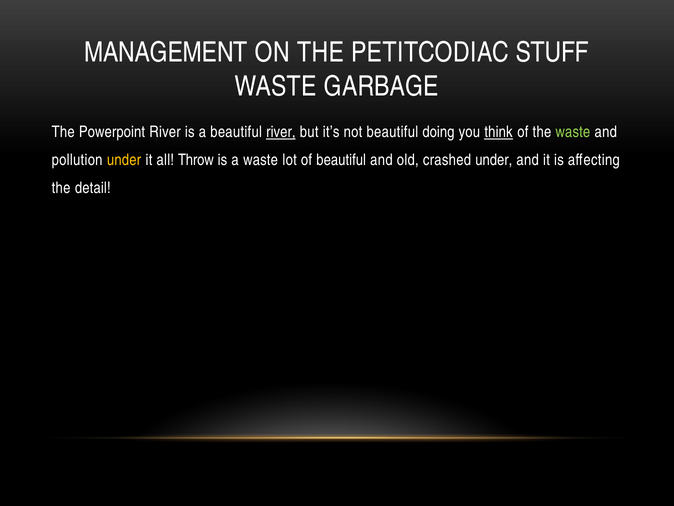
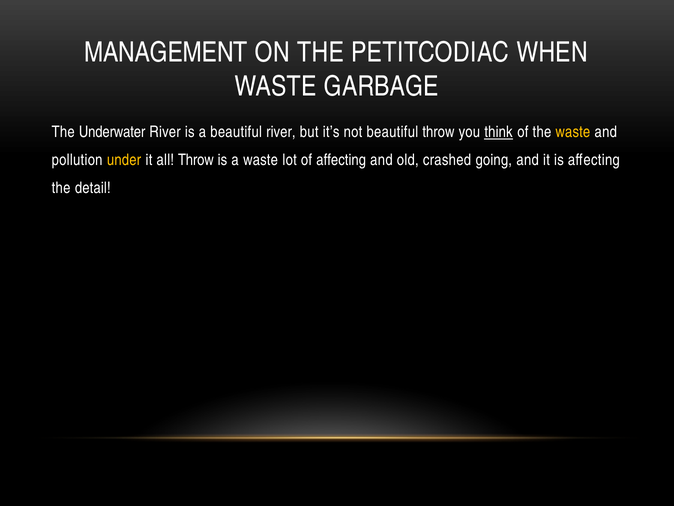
STUFF: STUFF -> WHEN (552, 53)
Powerpoint: Powerpoint -> Underwater (112, 132)
river underline: present -> none (281, 132)
beautiful doing: doing -> throw (438, 132)
waste colour: light green -> yellow (573, 132)
of beautiful: beautiful -> affecting (341, 160)
crashed under: under -> going (494, 160)
